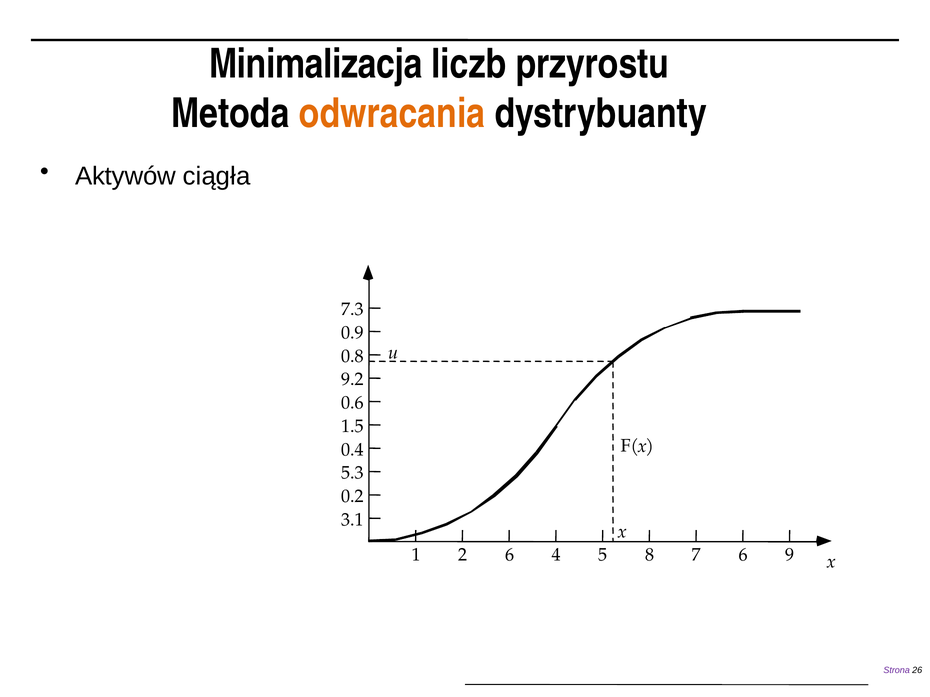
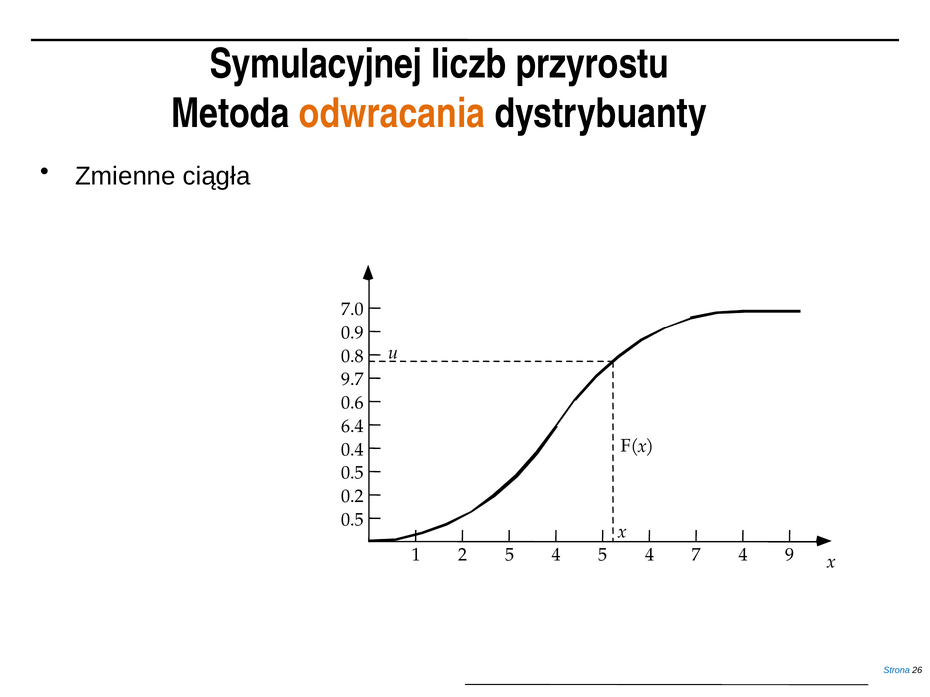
Minimalizacja: Minimalizacja -> Symulacyjnej (316, 64)
Aktywów: Aktywów -> Zmienne (125, 176)
7.3: 7.3 -> 7.0 (353, 310)
9.2: 9.2 -> 9.7 (353, 380)
1.5: 1.5 -> 6.4 (353, 427)
5.3: 5.3 -> 0.5 (353, 473)
3.1: 3.1 -> 0.5 (353, 520)
2 6: 6 -> 5 (510, 555)
4 5 8: 8 -> 4 (650, 555)
7 6: 6 -> 4 (743, 555)
Strona colour: purple -> blue (897, 671)
